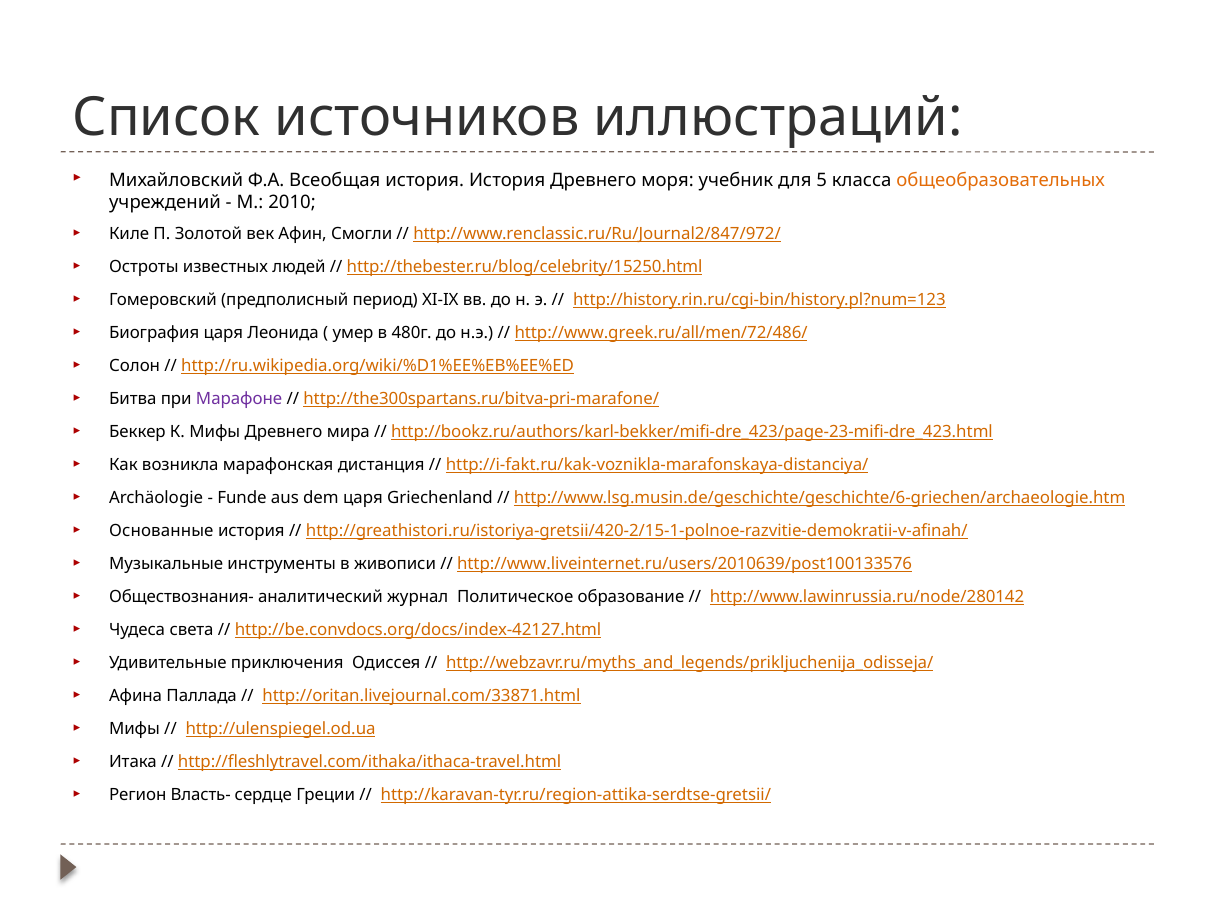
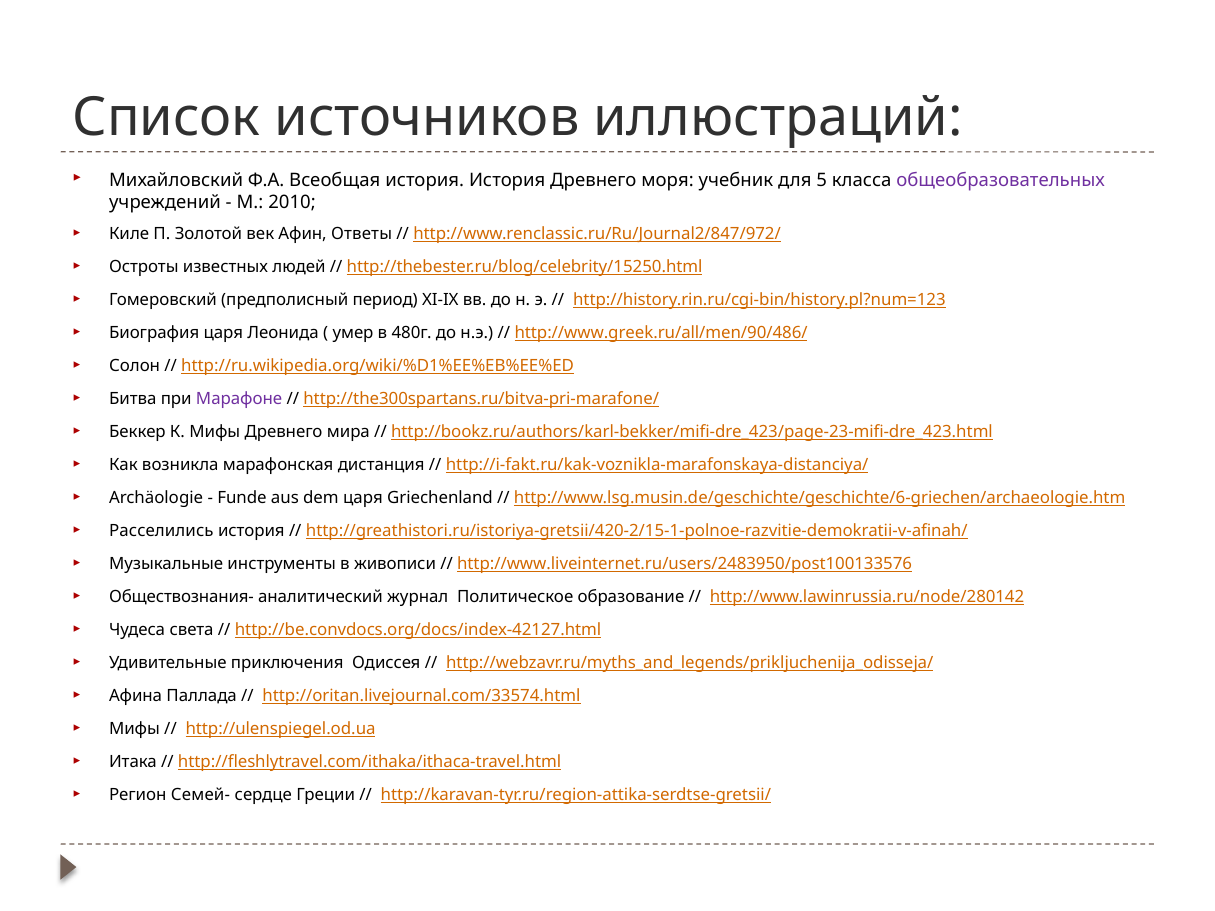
общеобразовательных colour: orange -> purple (1001, 180)
Смогли: Смогли -> Ответы (362, 234)
http://www.greek.ru/all/men/72/486/: http://www.greek.ru/all/men/72/486/ -> http://www.greek.ru/all/men/90/486/ (661, 333)
Основанные: Основанные -> Расселились (161, 531)
http://www.liveinternet.ru/users/2010639/post100133576: http://www.liveinternet.ru/users/2010639/post100133576 -> http://www.liveinternet.ru/users/2483950/post100133576 (685, 564)
http://oritan.livejournal.com/33871.html: http://oritan.livejournal.com/33871.html -> http://oritan.livejournal.com/33574.html (421, 696)
Власть-: Власть- -> Семей- (200, 795)
